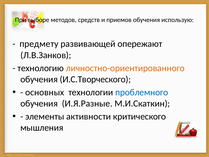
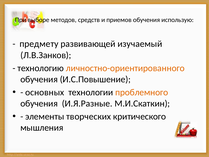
опережают: опережают -> изучаемый (140, 44)
И.С.Творческого: И.С.Творческого -> И.С.Повышение (95, 79)
проблемного colour: blue -> orange (142, 92)
активности: активности -> творческих (89, 116)
